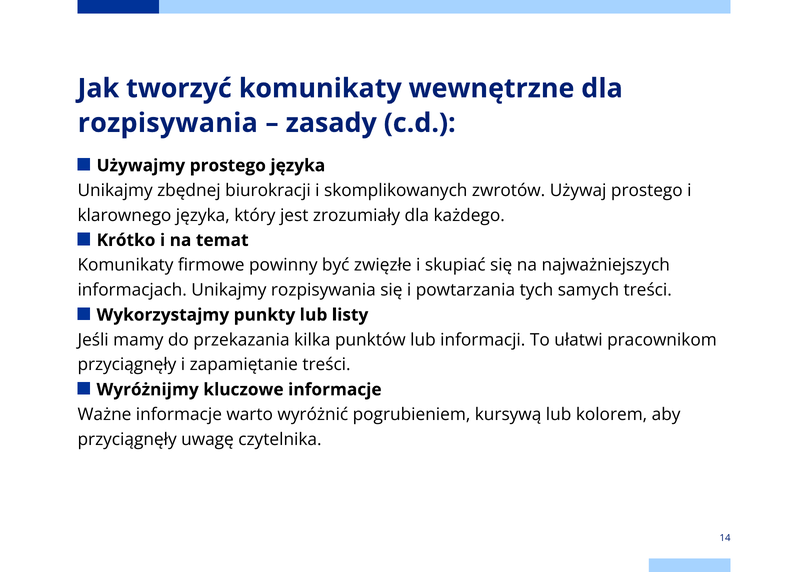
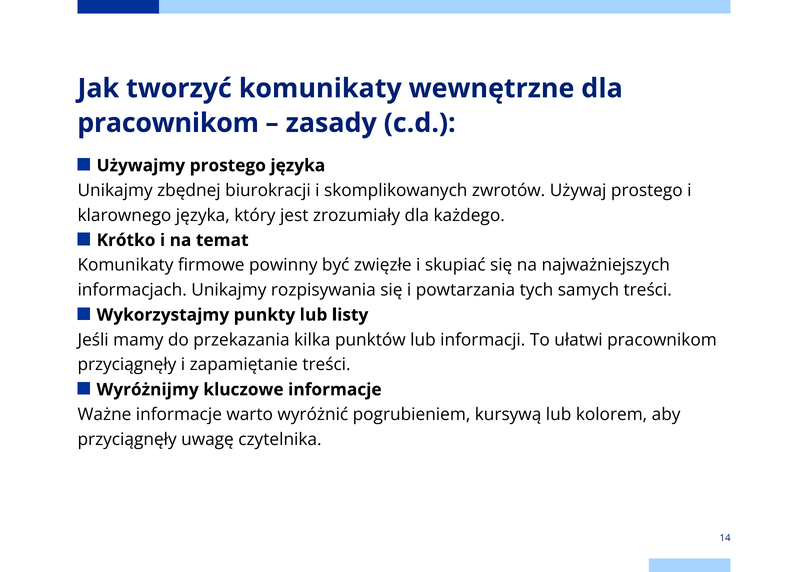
rozpisywania: rozpisywania -> pracownikom (168, 123)
